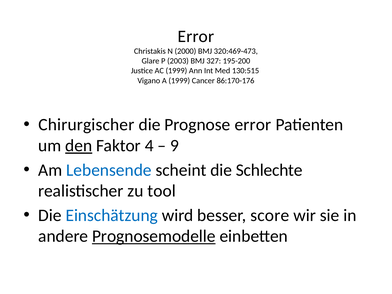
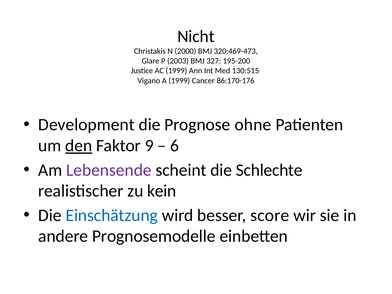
Error: Error -> Nicht (196, 36)
Chirurgischer: Chirurgischer -> Development (86, 125)
Prognose error: error -> ohne (253, 125)
4: 4 -> 9 (149, 146)
9: 9 -> 6 (175, 146)
Lebensende colour: blue -> purple (109, 170)
tool: tool -> kein (162, 191)
Prognosemodelle underline: present -> none (154, 236)
